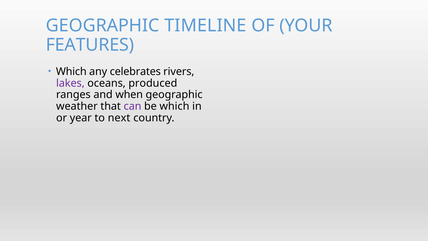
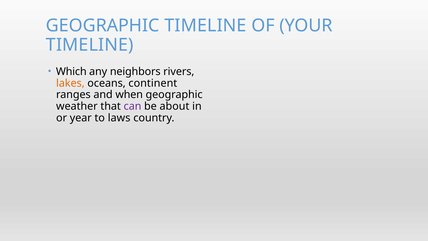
FEATURES: FEATURES -> TIMELINE (90, 45)
celebrates: celebrates -> neighbors (135, 72)
lakes colour: purple -> orange (70, 83)
produced: produced -> continent (153, 83)
be which: which -> about (174, 106)
next: next -> laws (119, 118)
